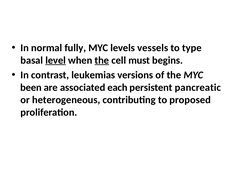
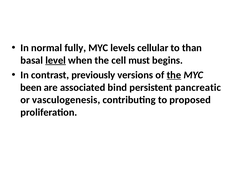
vessels: vessels -> cellular (153, 48)
type: type -> than (192, 48)
the underline: present -> none (102, 60)
leukemias: leukemias -> previously (93, 75)
the underline: none -> present (174, 75)
each: each -> bind (117, 88)
heterogeneous: heterogeneous -> vasculogenesis (66, 100)
